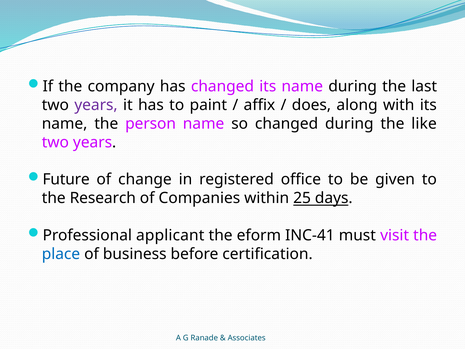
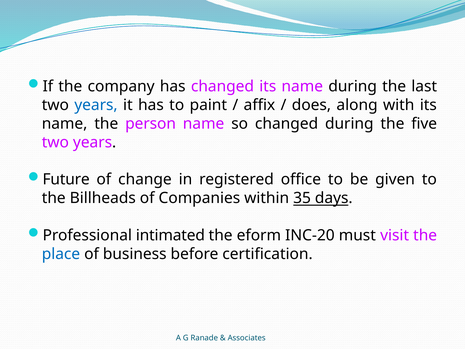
years colour: purple -> blue (96, 105)
like: like -> five (424, 124)
Research: Research -> Billheads (103, 198)
25: 25 -> 35 (302, 198)
applicant: applicant -> intimated (170, 235)
INC-41: INC-41 -> INC-20 (310, 235)
